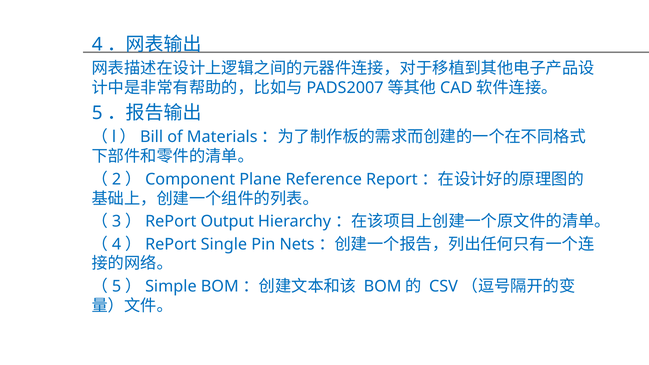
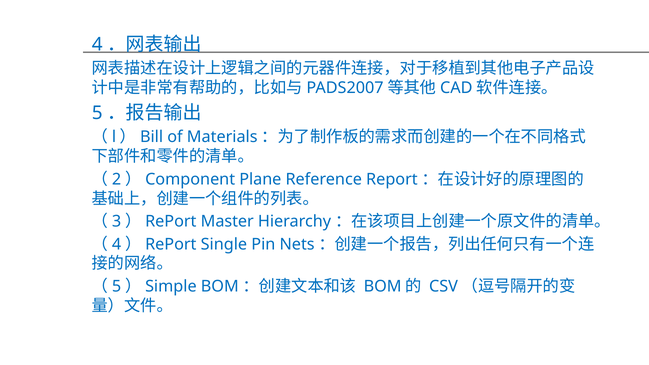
Output: Output -> Master (227, 221)
